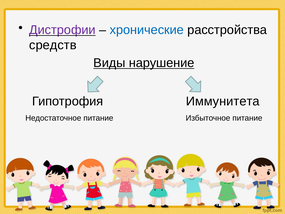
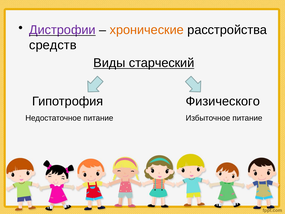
хронические colour: blue -> orange (147, 30)
нарушение: нарушение -> старческий (162, 63)
Иммунитета: Иммунитета -> Физического (223, 101)
